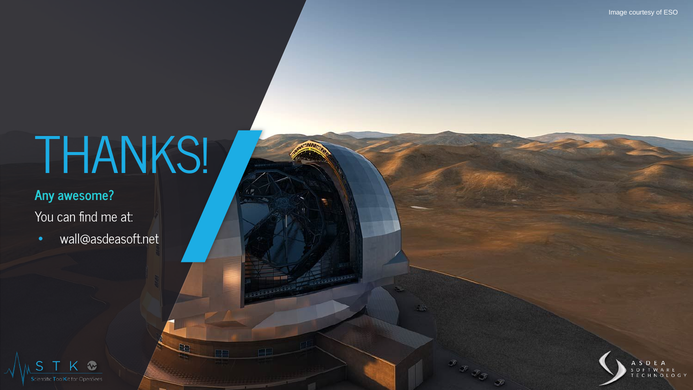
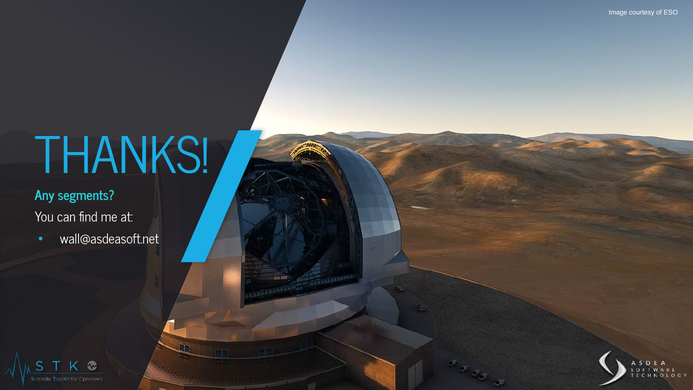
awesome: awesome -> segments (86, 195)
